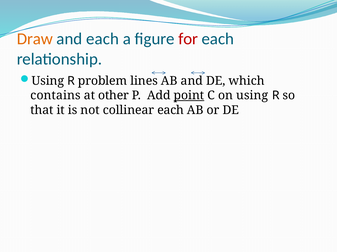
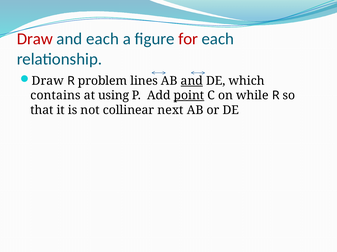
Draw colour: orange -> red (35, 39)
Using: Using -> Draw (48, 81)
and underline: none -> present (192, 81)
other: other -> using (114, 96)
on using: using -> while (252, 96)
collinear each: each -> next (170, 110)
